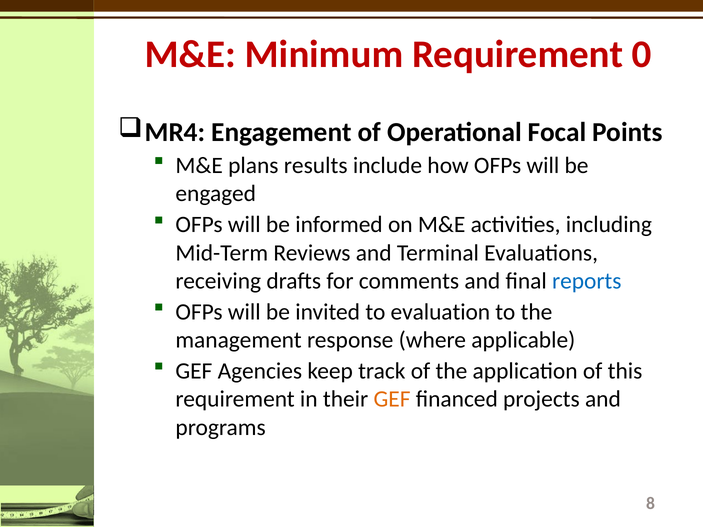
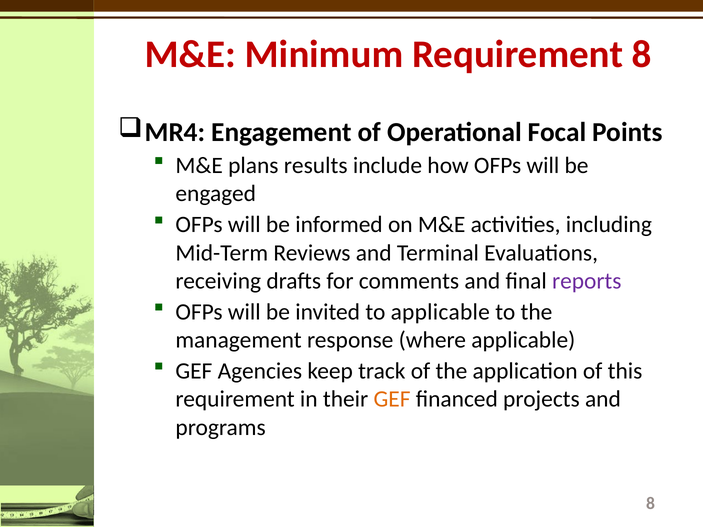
Requirement 0: 0 -> 8 (642, 54)
reports colour: blue -> purple (587, 281)
to evaluation: evaluation -> applicable (440, 312)
